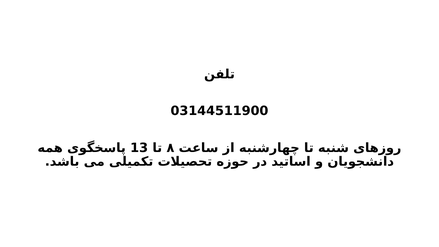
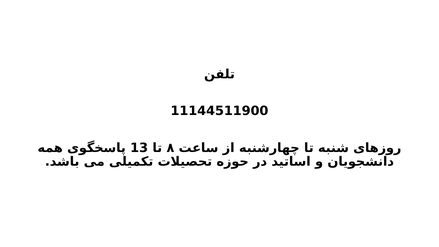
03144511900: 03144511900 -> 11144511900 (219, 111)
